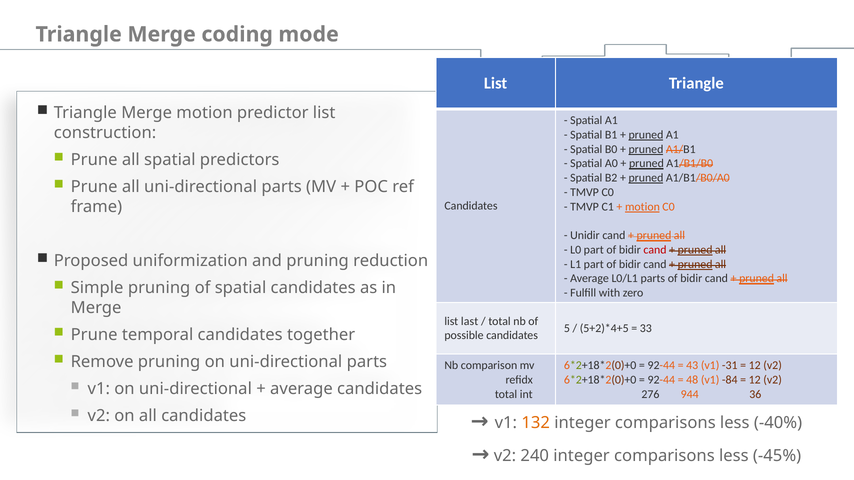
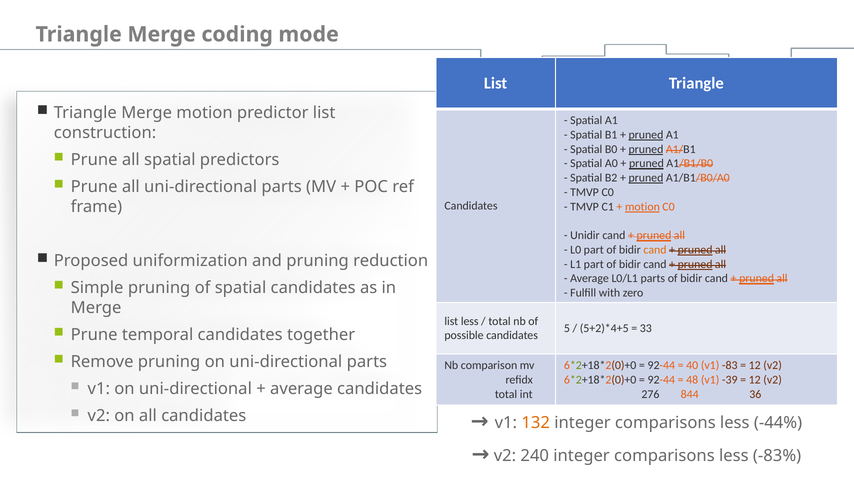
cand colour: red -> orange (655, 250)
list last: last -> less (470, 321)
43: 43 -> 40 (692, 366)
-31: -31 -> -83 (730, 366)
-84: -84 -> -39 (730, 380)
944: 944 -> 844 (690, 394)
-40%: -40% -> -44% (778, 423)
-45%: -45% -> -83% (777, 456)
